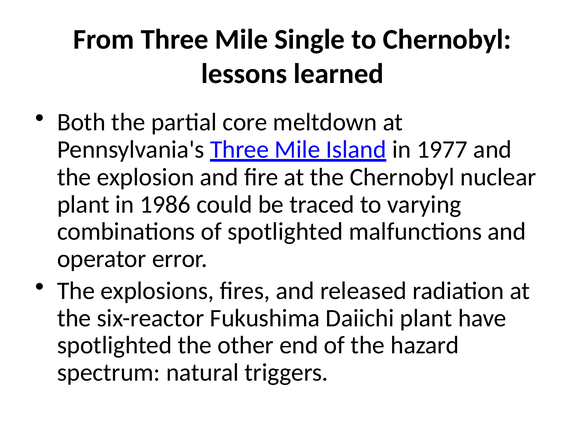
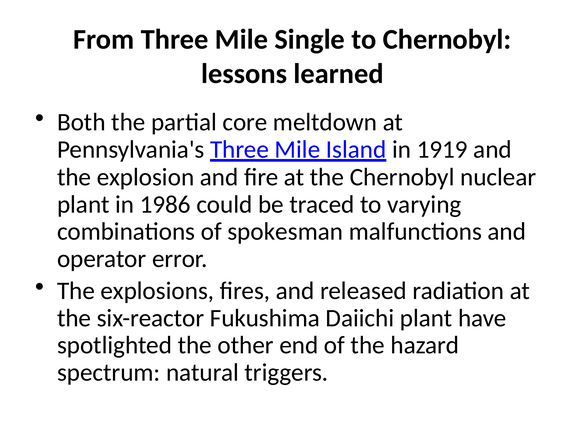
1977: 1977 -> 1919 (442, 149)
of spotlighted: spotlighted -> spokesman (285, 232)
